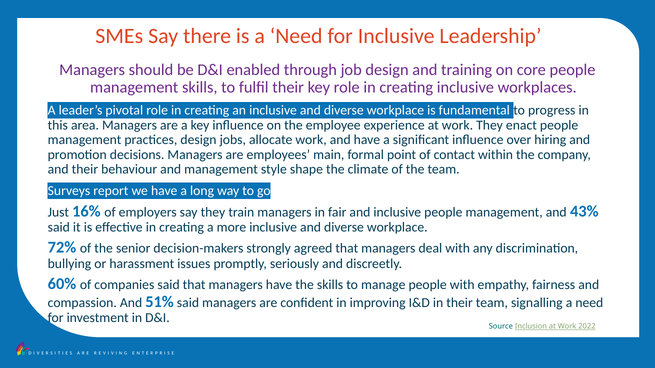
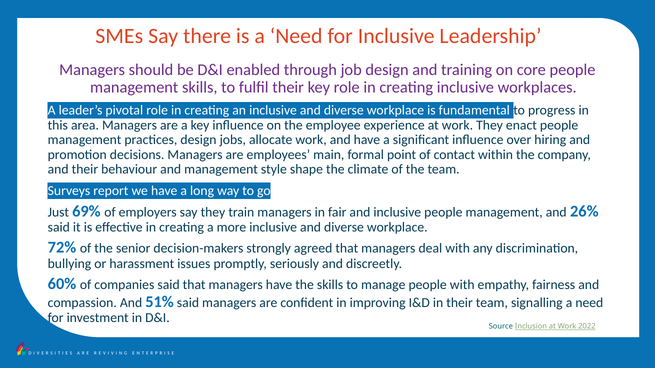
16%: 16% -> 69% (86, 211)
43%: 43% -> 26% (584, 211)
